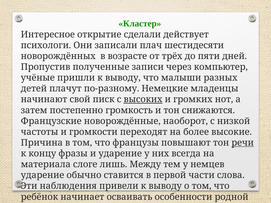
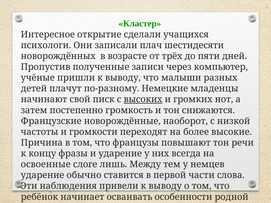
действует: действует -> учащихся (186, 34)
речи underline: present -> none (243, 143)
материала: материала -> освоенные (46, 165)
